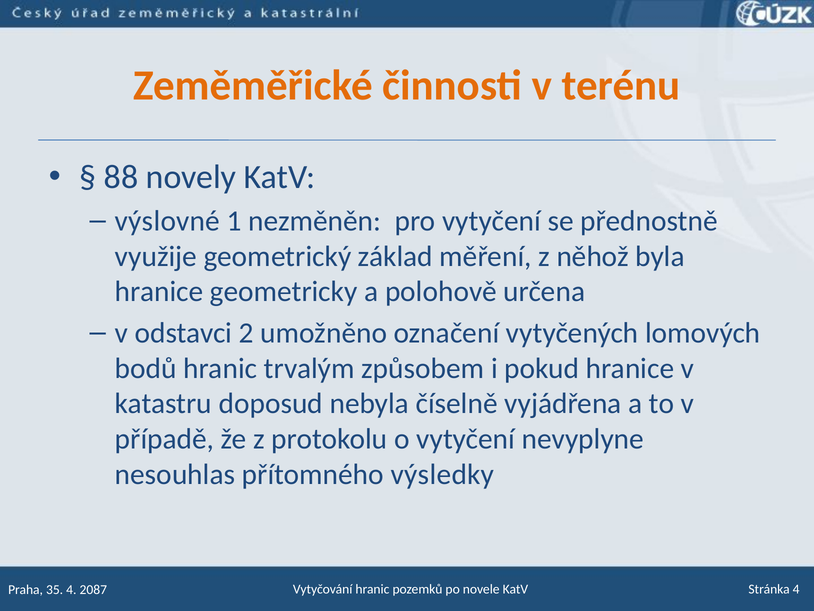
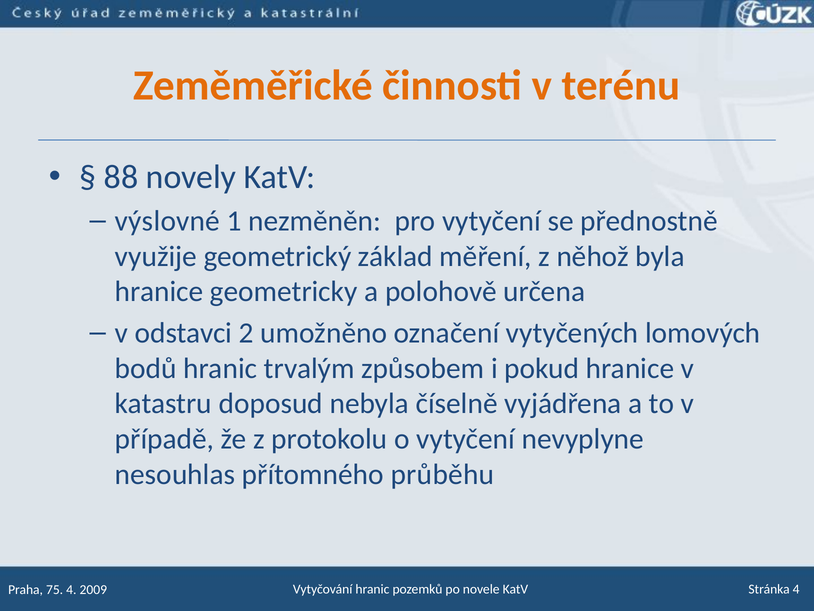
výsledky: výsledky -> průběhu (442, 474)
35: 35 -> 75 (55, 589)
2087: 2087 -> 2009 (93, 589)
